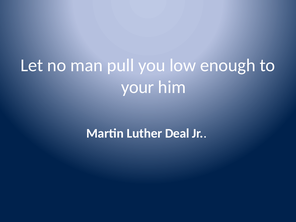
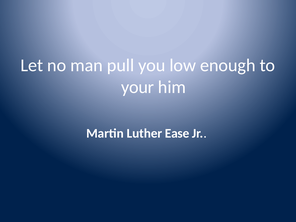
Deal: Deal -> Ease (177, 133)
